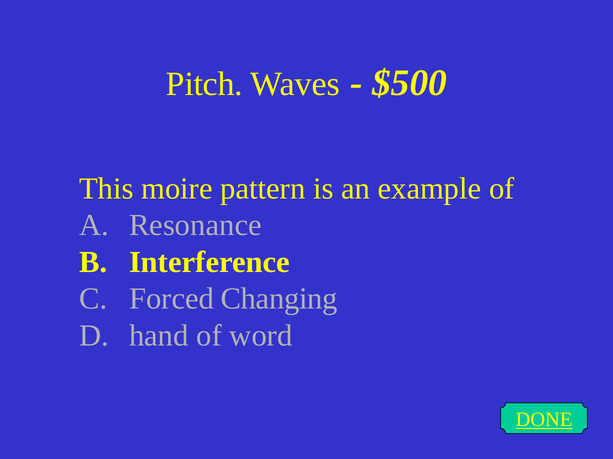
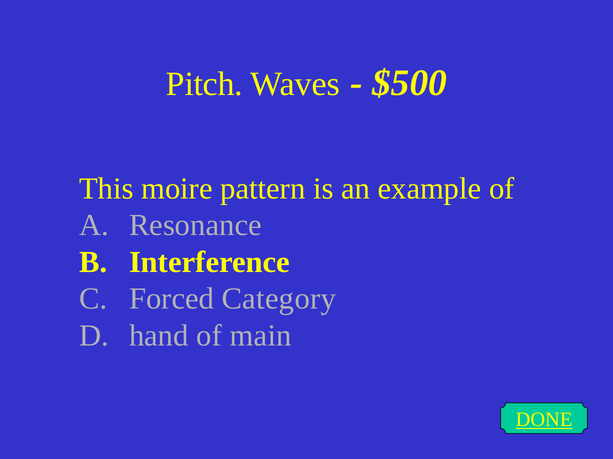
Changing: Changing -> Category (279, 299)
word: word -> main (261, 336)
